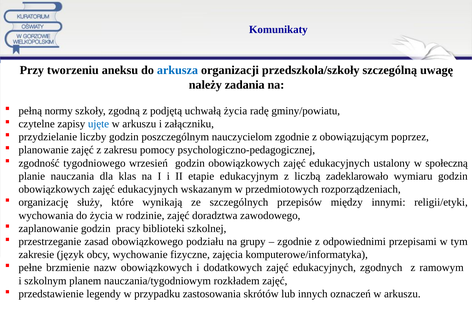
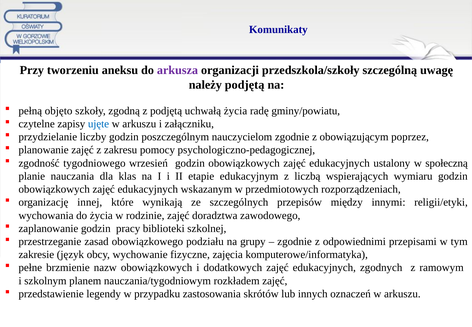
arkusza colour: blue -> purple (177, 70)
należy zadania: zadania -> podjętą (245, 85)
normy: normy -> objęto (59, 111)
zadeklarowało: zadeklarowało -> wspierających (357, 176)
służy: służy -> innej (90, 202)
